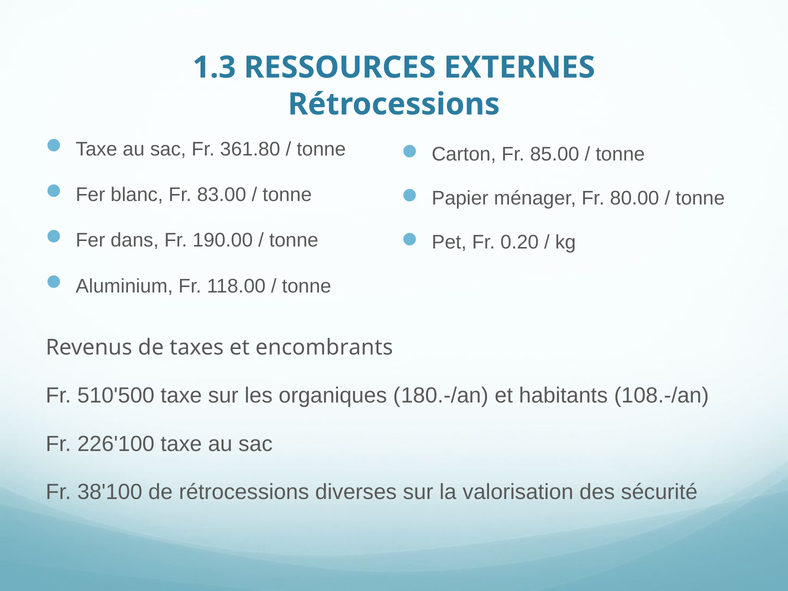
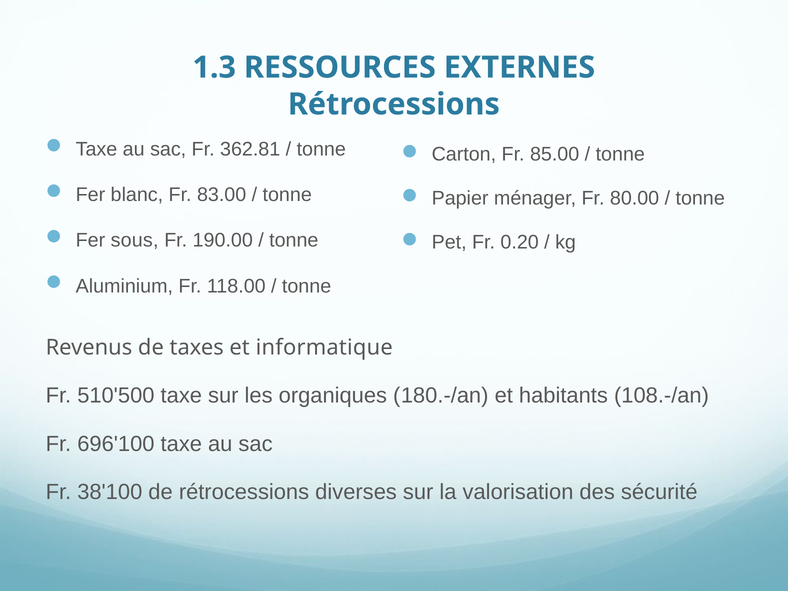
361.80: 361.80 -> 362.81 (250, 149)
dans: dans -> sous (135, 240)
encombrants: encombrants -> informatique (324, 347)
226'100: 226'100 -> 696'100 (116, 444)
